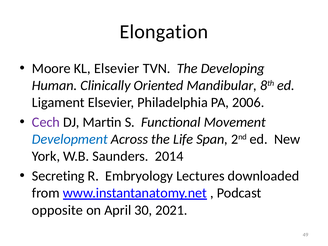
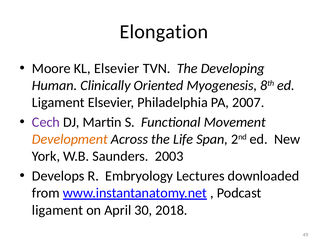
Mandibular: Mandibular -> Myogenesis (222, 85)
2006: 2006 -> 2007 (248, 102)
Development colour: blue -> orange (70, 139)
2014: 2014 -> 2003 (169, 156)
Secreting: Secreting -> Develops (58, 176)
opposite: opposite -> ligament (57, 210)
2021: 2021 -> 2018 (171, 210)
